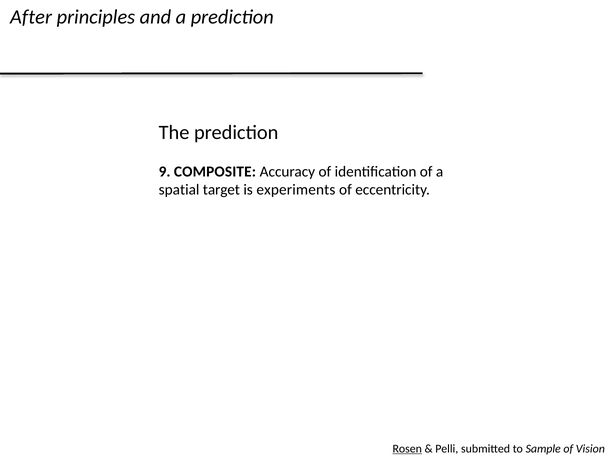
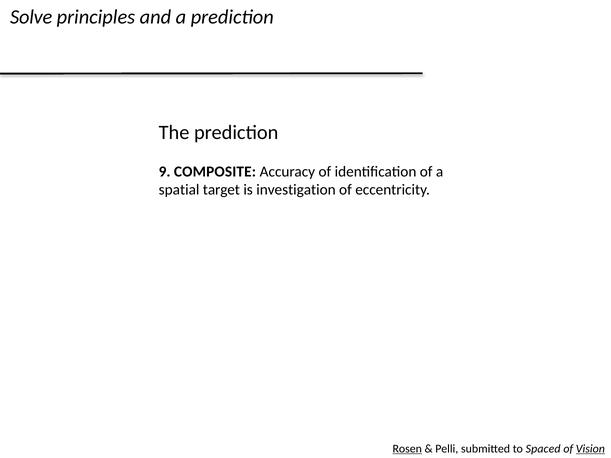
After: After -> Solve (31, 17)
experiments: experiments -> investigation (296, 190)
Sample: Sample -> Spaced (543, 449)
Vision underline: none -> present (590, 449)
